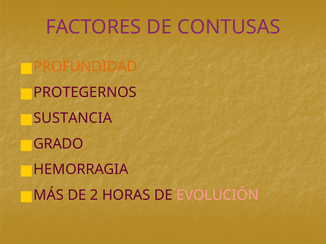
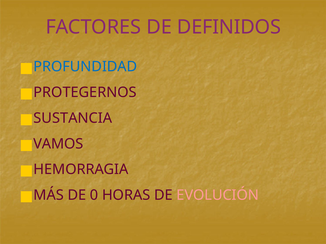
CONTUSAS: CONTUSAS -> DEFINIDOS (229, 27)
PROFUNDIDAD colour: orange -> blue (85, 67)
GRADO: GRADO -> VAMOS (58, 144)
2: 2 -> 0 (94, 195)
